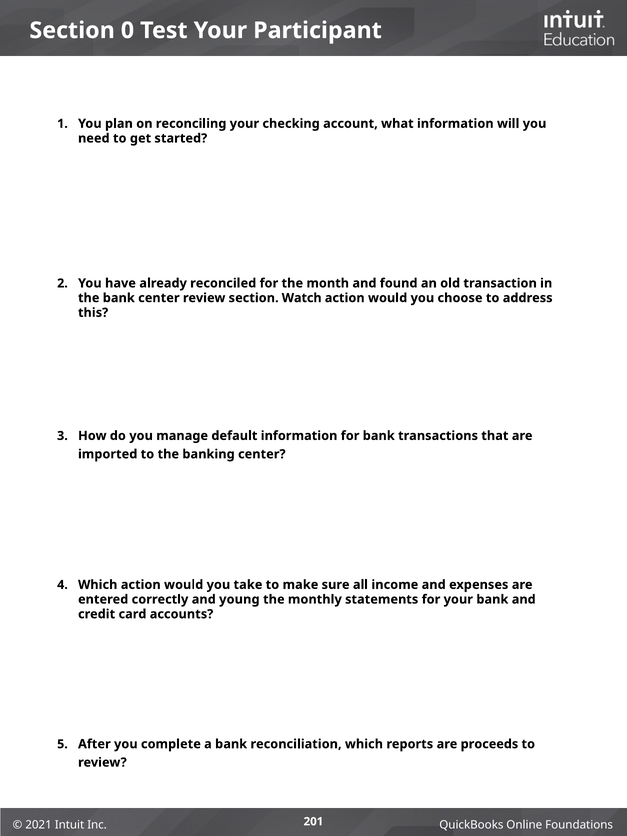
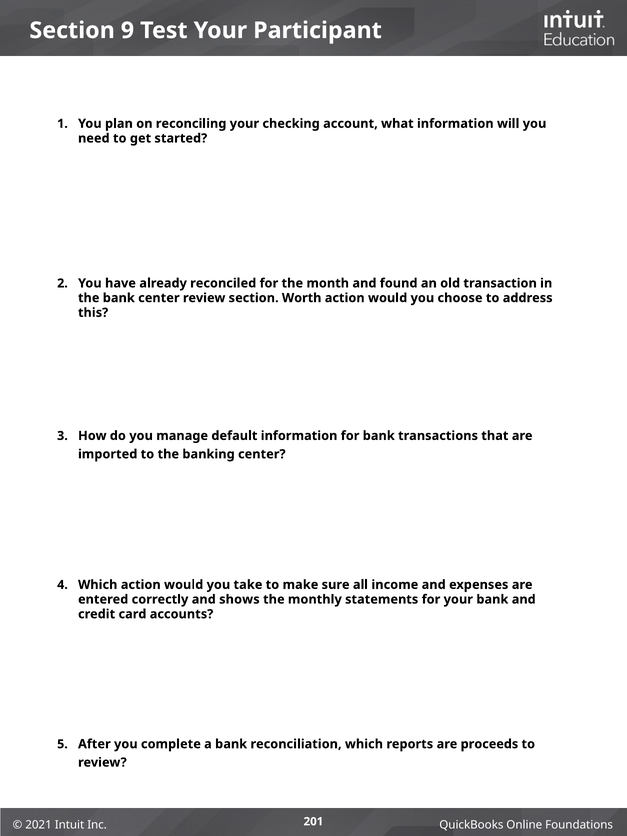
0: 0 -> 9 (127, 30)
Watch: Watch -> Worth (302, 298)
young: young -> shows (239, 599)
